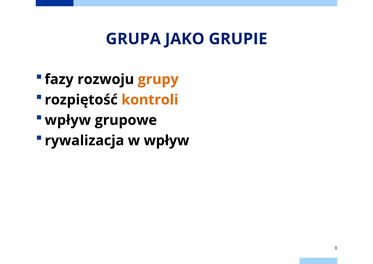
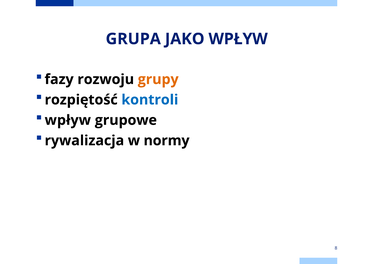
JAKO GRUPIE: GRUPIE -> WPŁYW (238, 39)
kontroli colour: orange -> blue (150, 100)
w wpływ: wpływ -> normy (167, 140)
